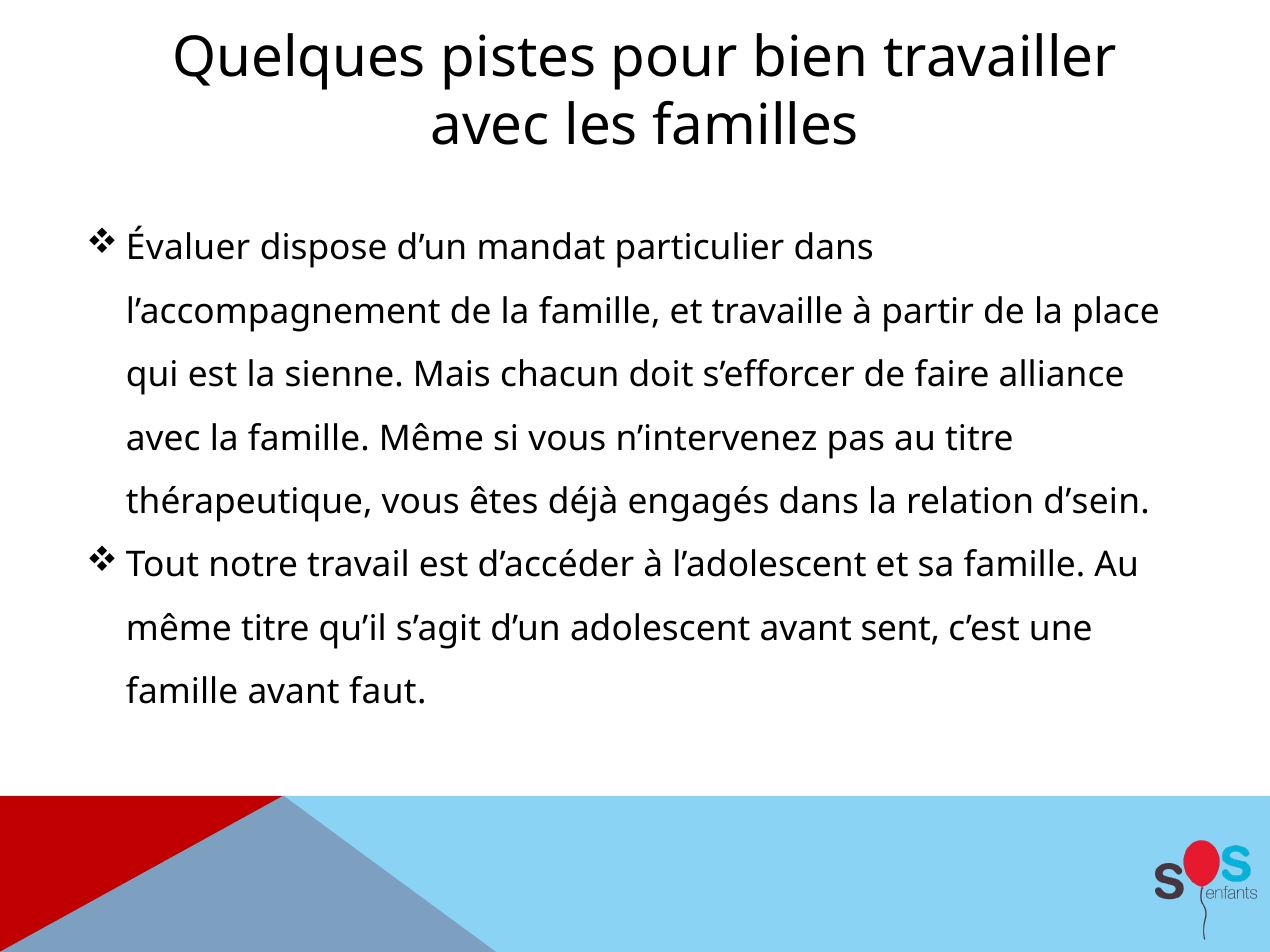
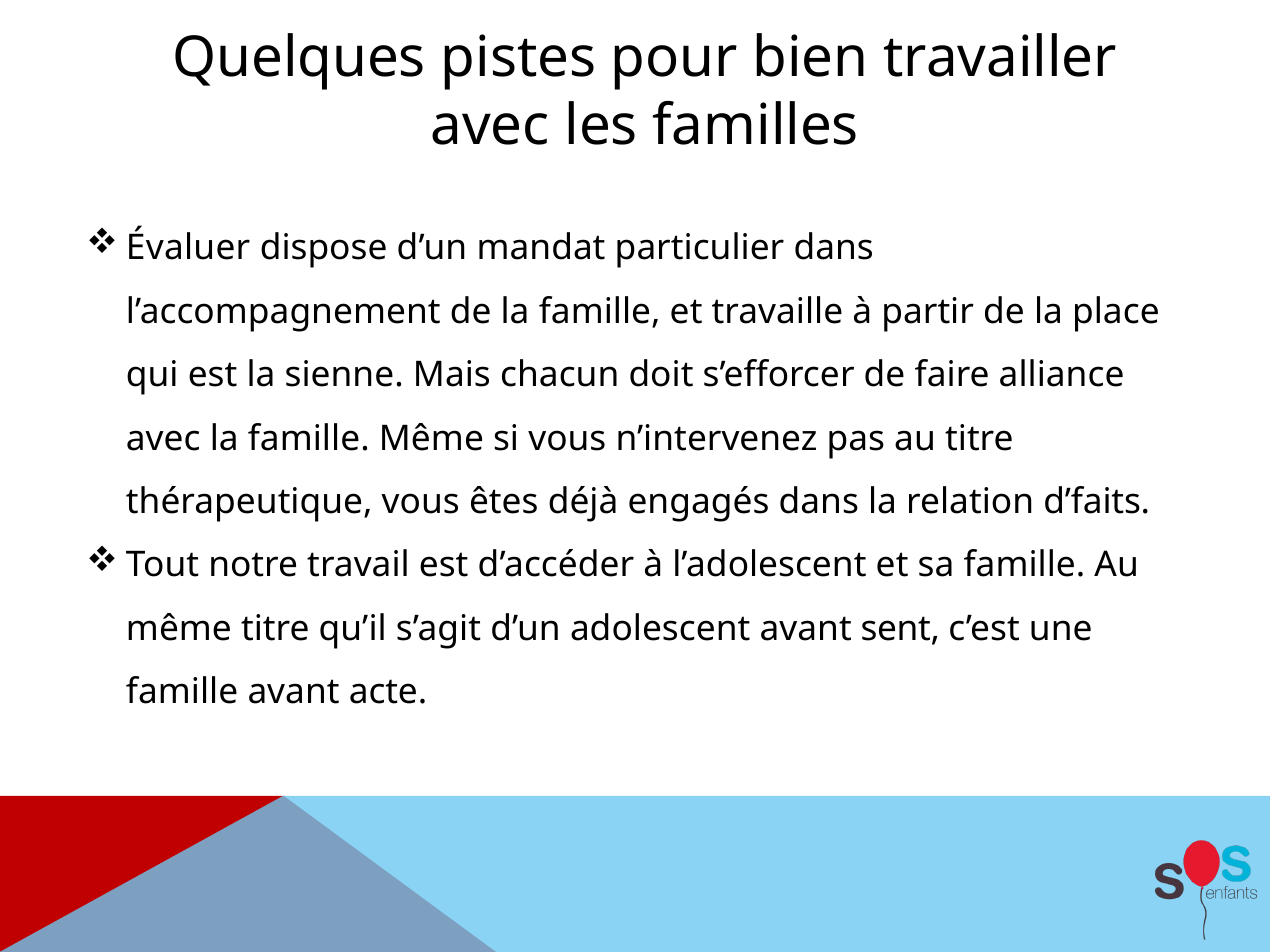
d’sein: d’sein -> d’faits (1097, 502)
faut: faut -> acte (388, 693)
